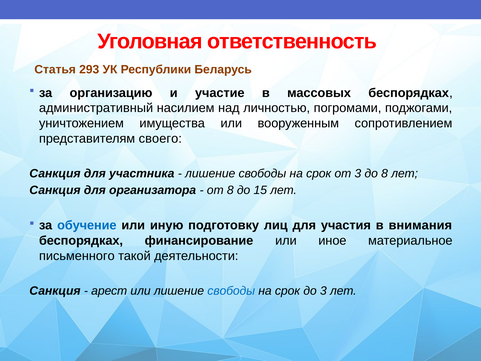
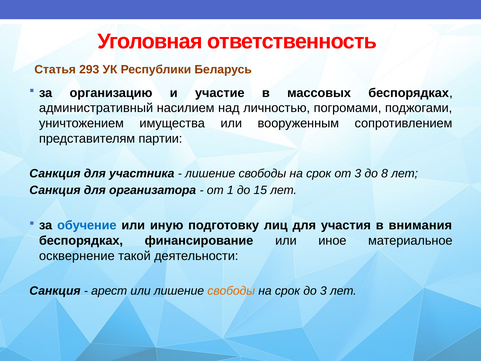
своего: своего -> партии (160, 138)
от 8: 8 -> 1 (230, 190)
письменного: письменного -> осквернение (77, 256)
свободы colour: blue -> orange (231, 291)
